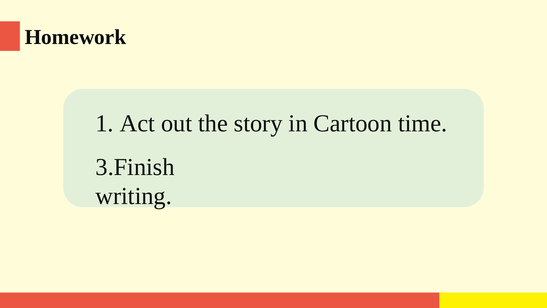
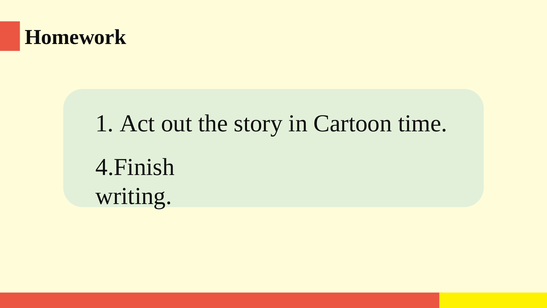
3.Finish: 3.Finish -> 4.Finish (135, 167)
